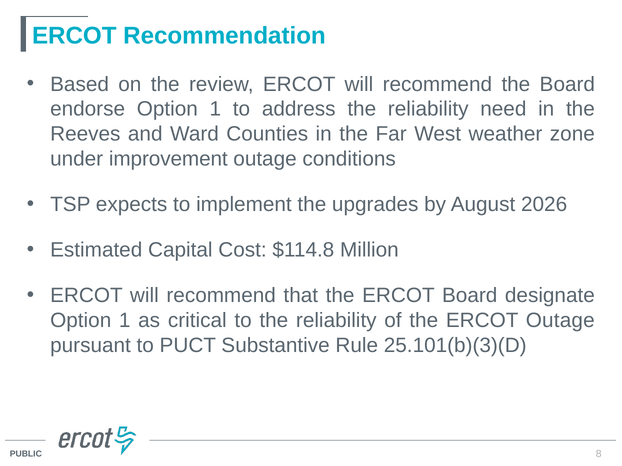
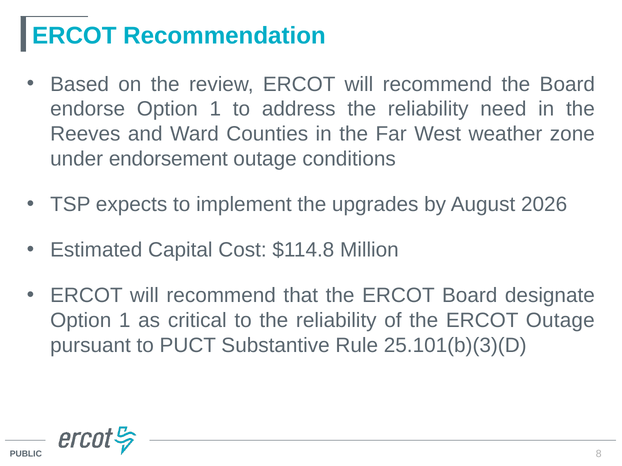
improvement: improvement -> endorsement (168, 159)
